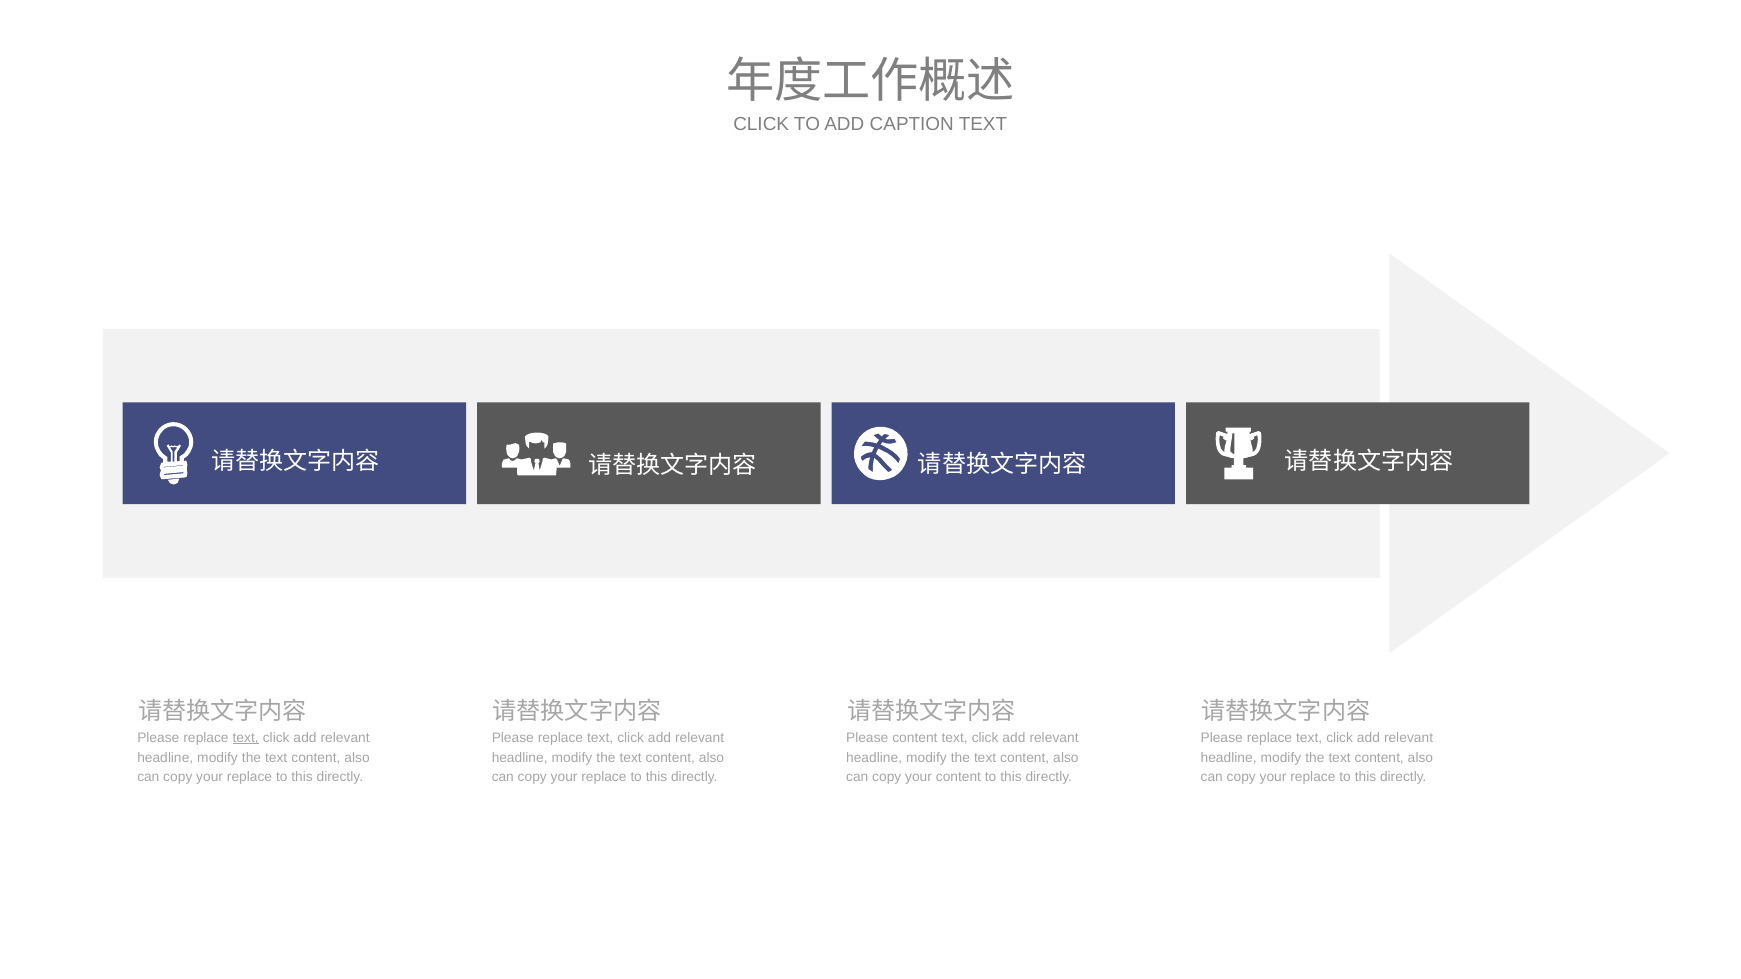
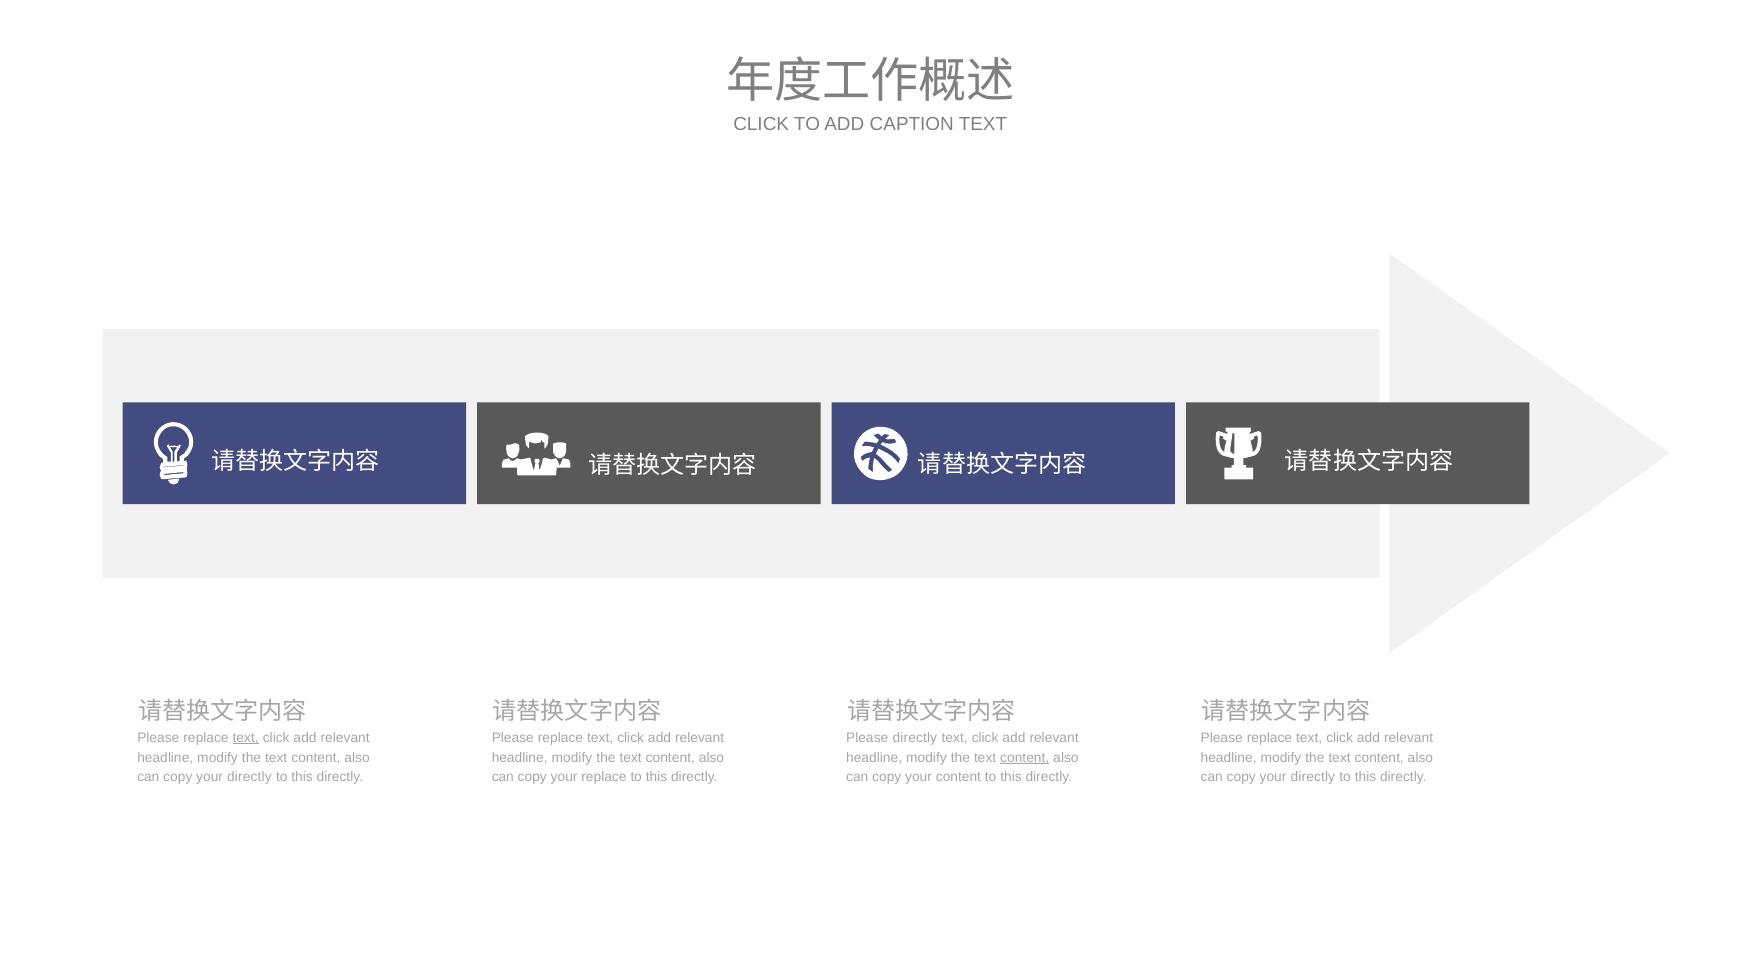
Please content: content -> directly (915, 738)
content underline: none -> present (1025, 758)
replace: replace -> directly (249, 778)
replace: replace -> directly (1313, 778)
